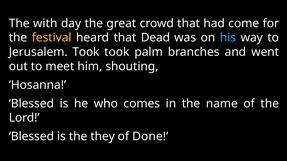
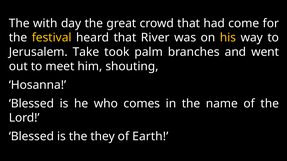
Dead: Dead -> River (155, 38)
his colour: light blue -> yellow (228, 38)
Jerusalem Took: Took -> Take (86, 52)
Done: Done -> Earth (150, 137)
